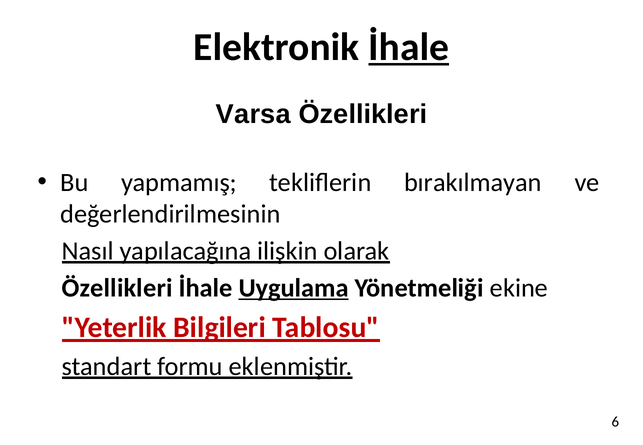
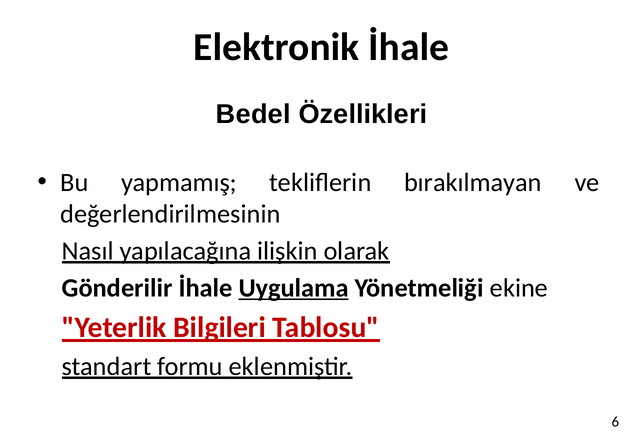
İhale underline: present -> none (409, 47)
Varsa: Varsa -> Bedel (253, 114)
Özellikleri: Özellikleri -> Gönderilir (117, 288)
